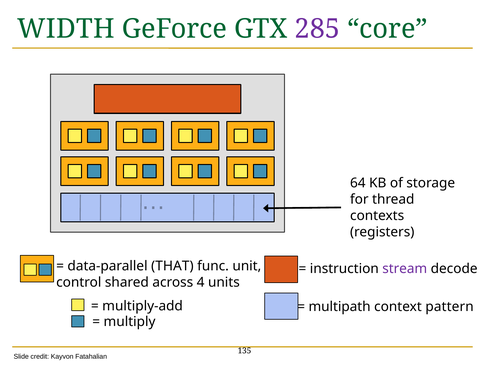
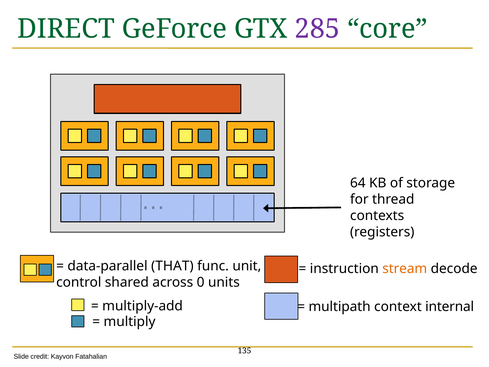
WIDTH: WIDTH -> DIRECT (66, 29)
stream colour: purple -> orange (405, 268)
4: 4 -> 0 (201, 282)
pattern: pattern -> internal (450, 307)
